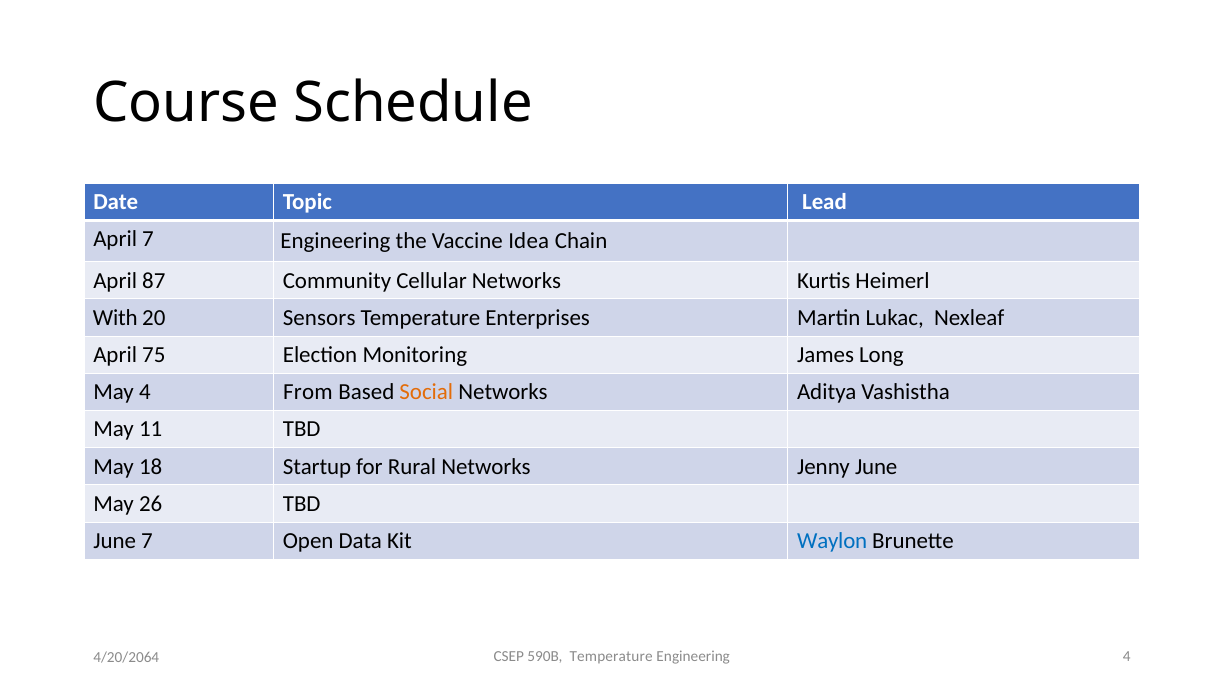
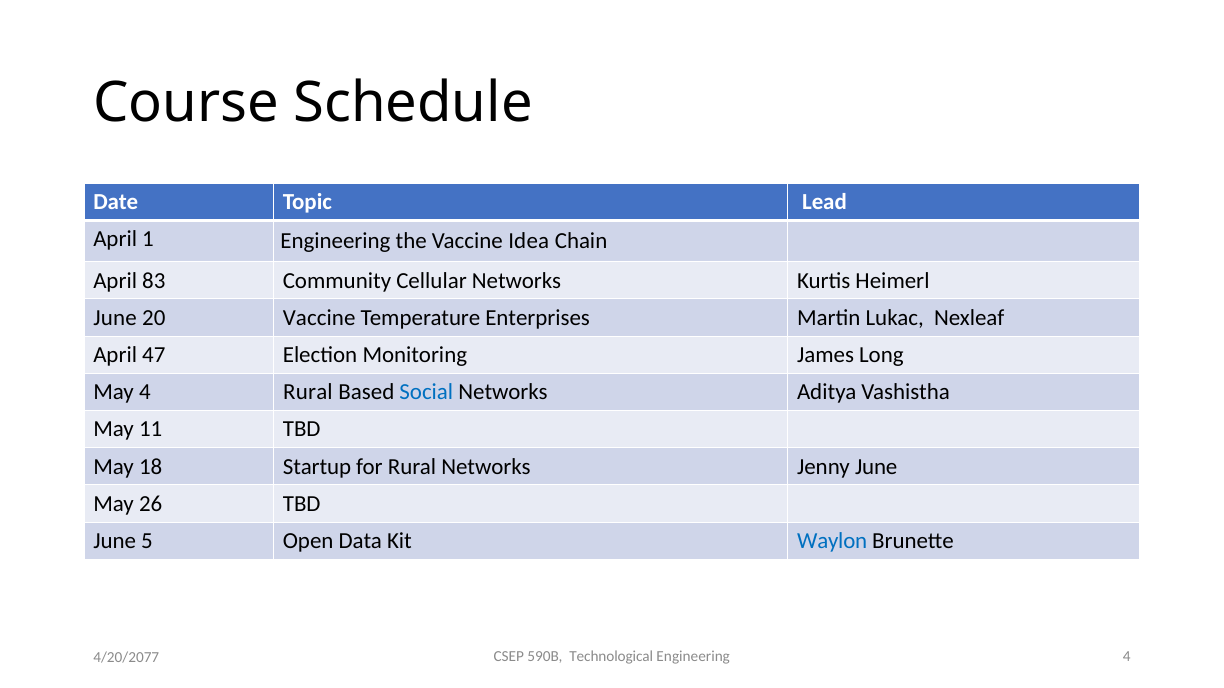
April 7: 7 -> 1 (148, 239)
87: 87 -> 83 (154, 281)
With: With -> June (115, 318)
20 Sensors: Sensors -> Vaccine (319, 318)
75: 75 -> 47 (154, 355)
4 From: From -> Rural (308, 392)
Social colour: orange -> blue (426, 392)
June 7: 7 -> 5 (147, 541)
590B Temperature: Temperature -> Technological (611, 657)
4/20/2064: 4/20/2064 -> 4/20/2077 (126, 657)
